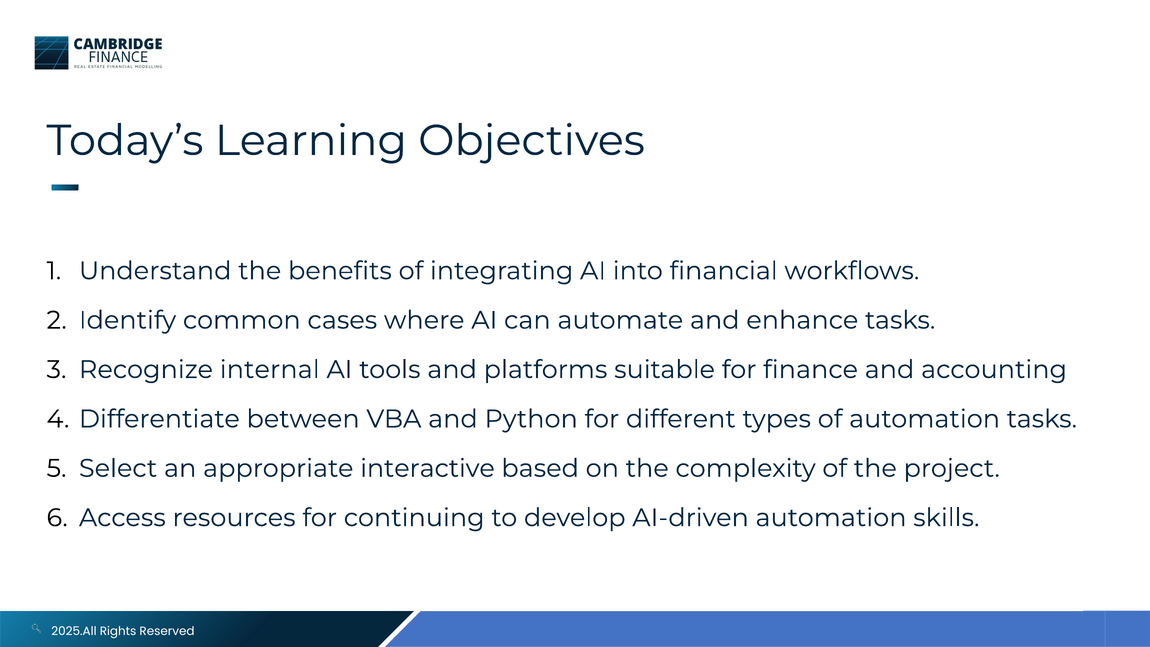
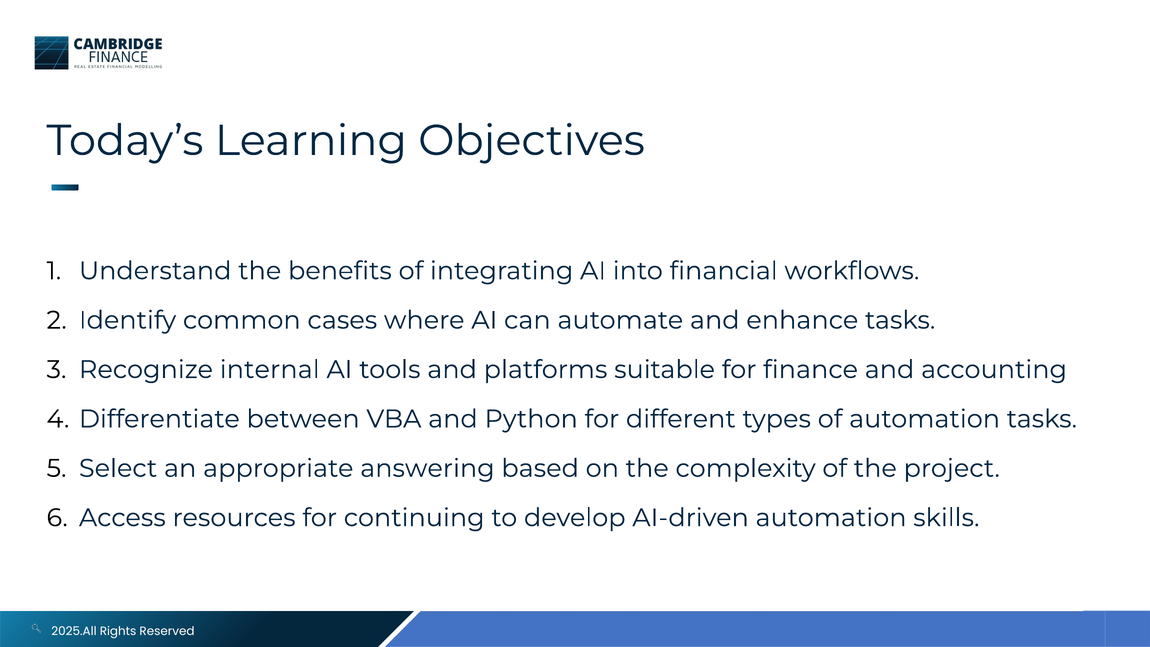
interactive: interactive -> answering (427, 468)
